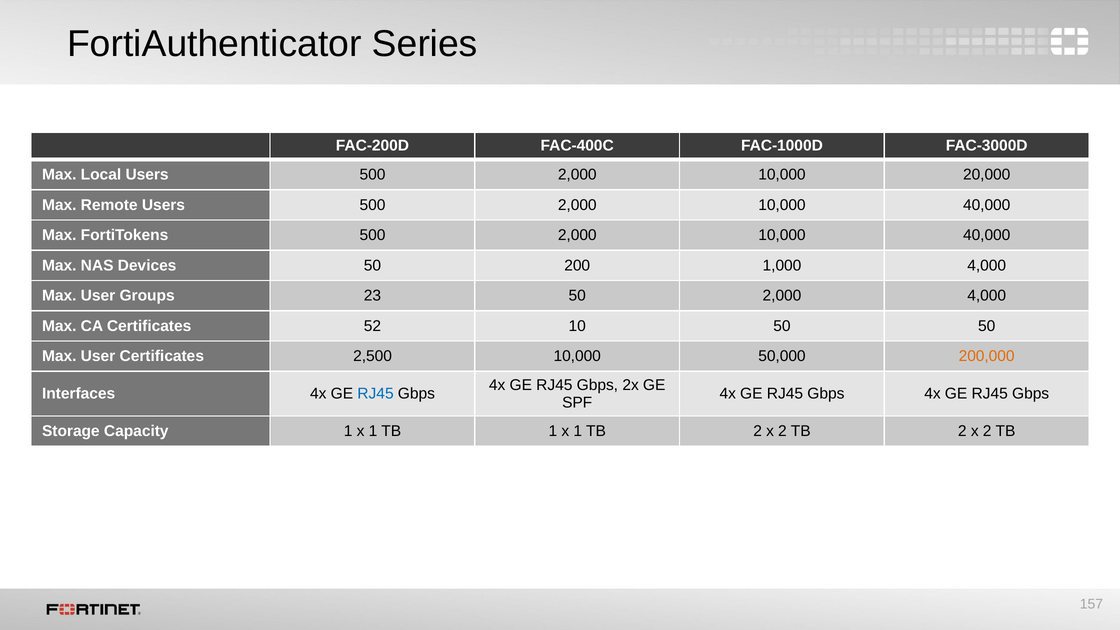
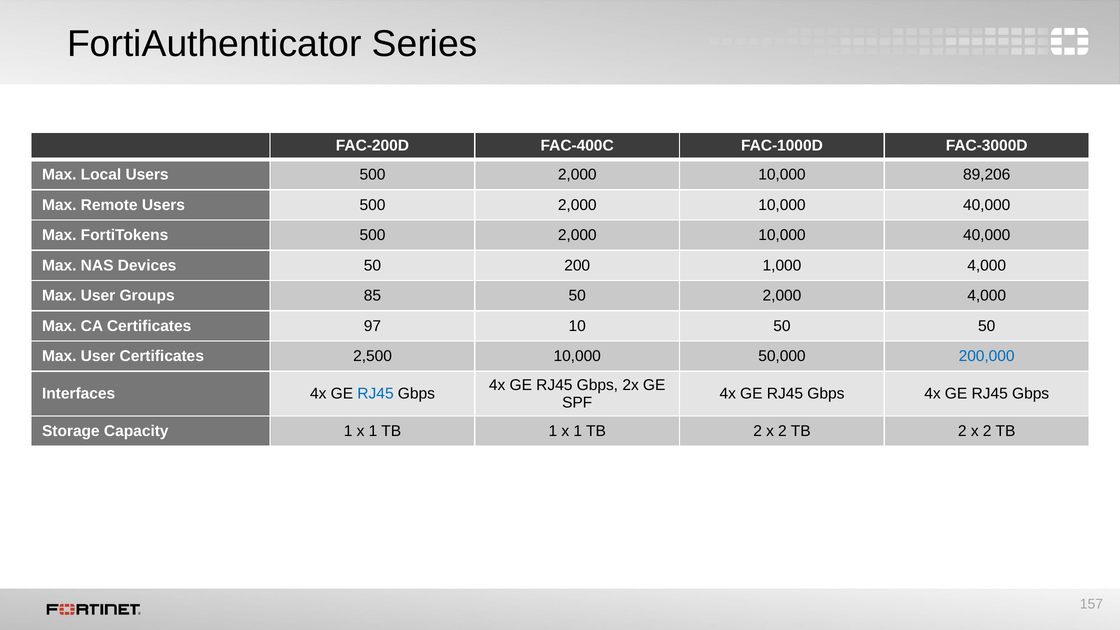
20,000: 20,000 -> 89,206 (987, 175)
23: 23 -> 85 (373, 296)
52: 52 -> 97 (373, 326)
200,000 colour: orange -> blue (987, 356)
